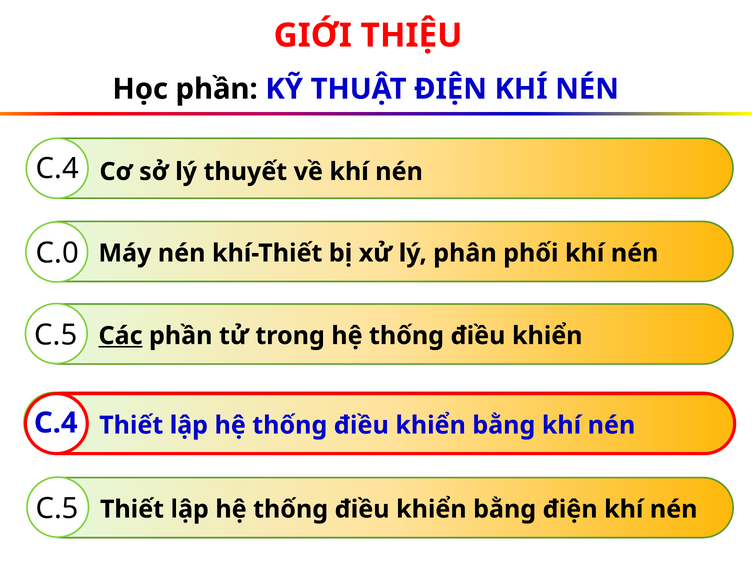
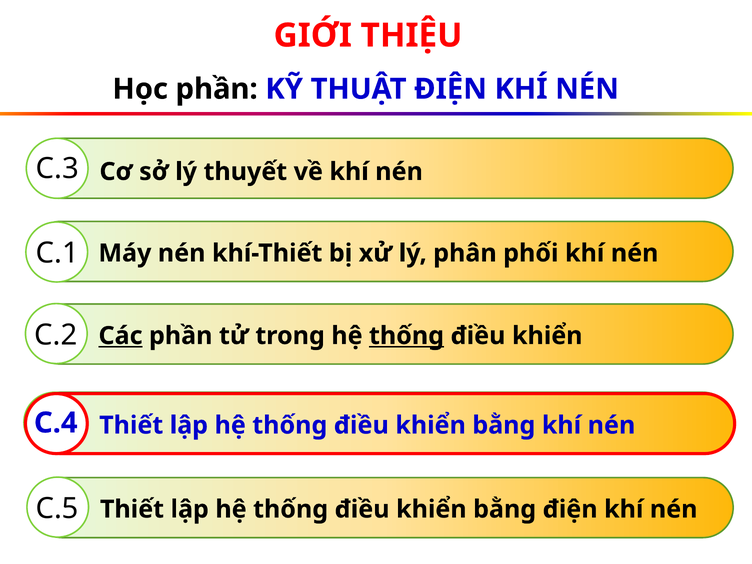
C.4: C.4 -> C.3 (57, 169)
C.0: C.0 -> C.1 (57, 253)
C.5: C.5 -> C.2 (56, 335)
thống underline: none -> present (407, 336)
